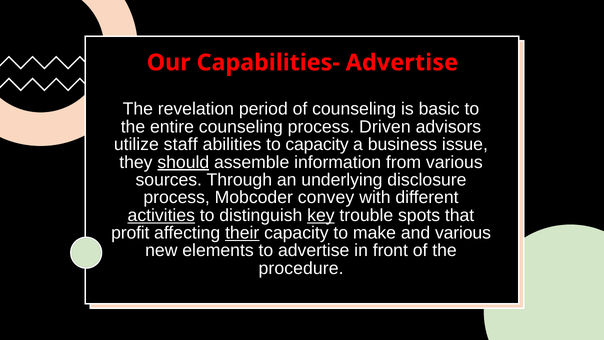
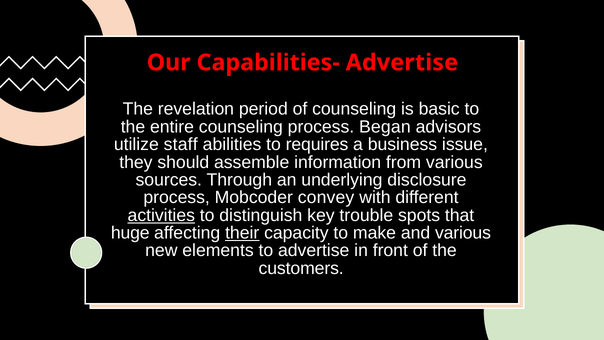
Driven: Driven -> Began (385, 127)
to capacity: capacity -> requires (317, 144)
should underline: present -> none (183, 162)
key underline: present -> none (321, 215)
profit: profit -> huge (130, 233)
procedure: procedure -> customers (301, 268)
